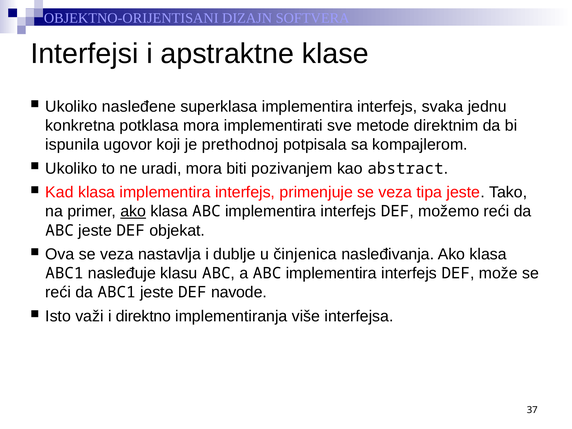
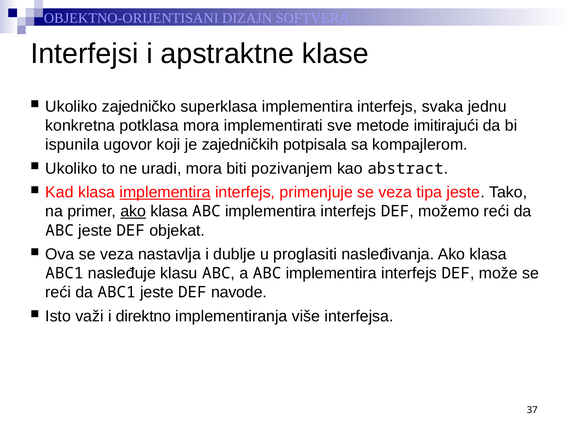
nasleđene: nasleđene -> zajedničko (139, 106)
direktnim: direktnim -> imitirajući (446, 126)
prethodnoj: prethodnoj -> zajedničkih (240, 145)
implementira underline: none -> present (165, 192)
činjenica: činjenica -> proglasiti (305, 254)
